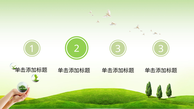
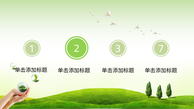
3 3: 3 -> 7 (161, 49)
